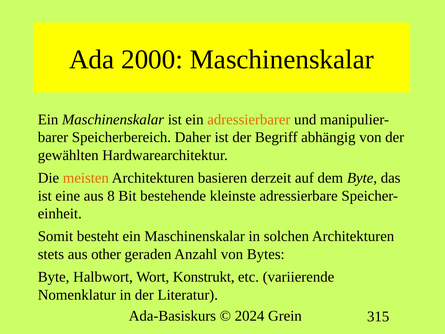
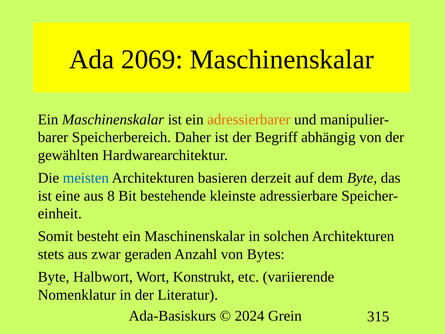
2000: 2000 -> 2069 (152, 59)
meisten colour: orange -> blue (86, 178)
other: other -> zwar (106, 254)
